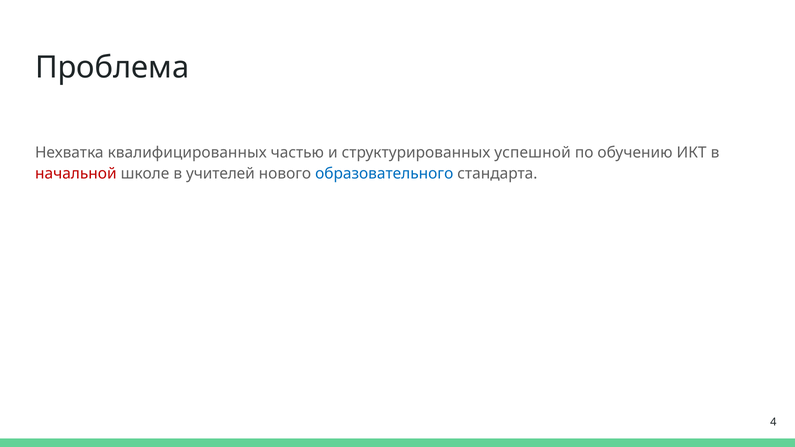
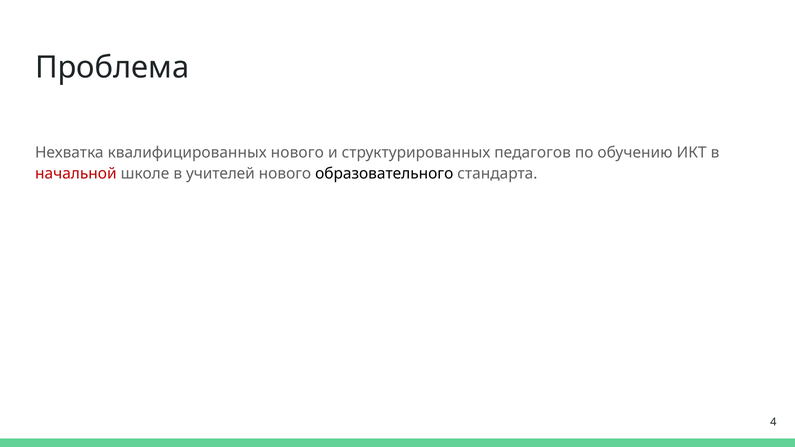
квалифицированных частью: частью -> нового (297, 153)
успешной: успешной -> педагогов (533, 153)
образовательного colour: blue -> black (384, 174)
